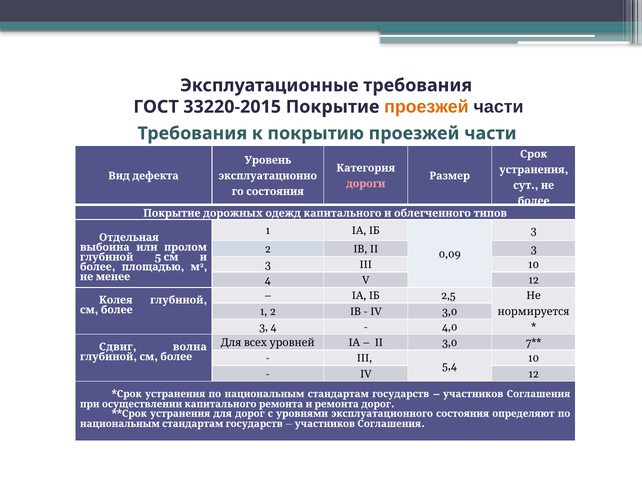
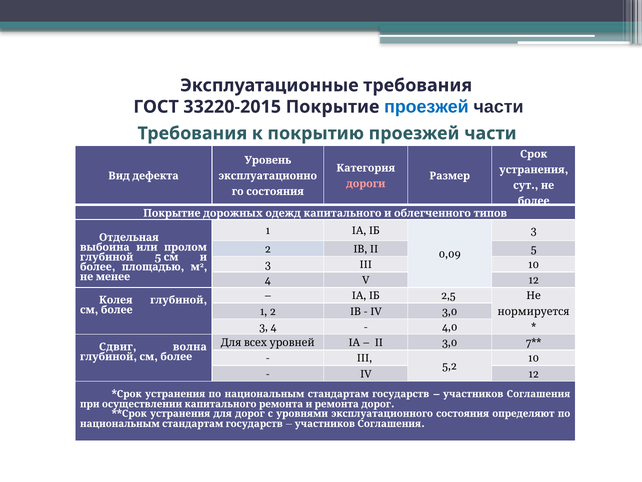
проезжей colour: orange -> blue (426, 107)
II 3: 3 -> 5 (534, 249)
5,4: 5,4 -> 5,2 (450, 366)
